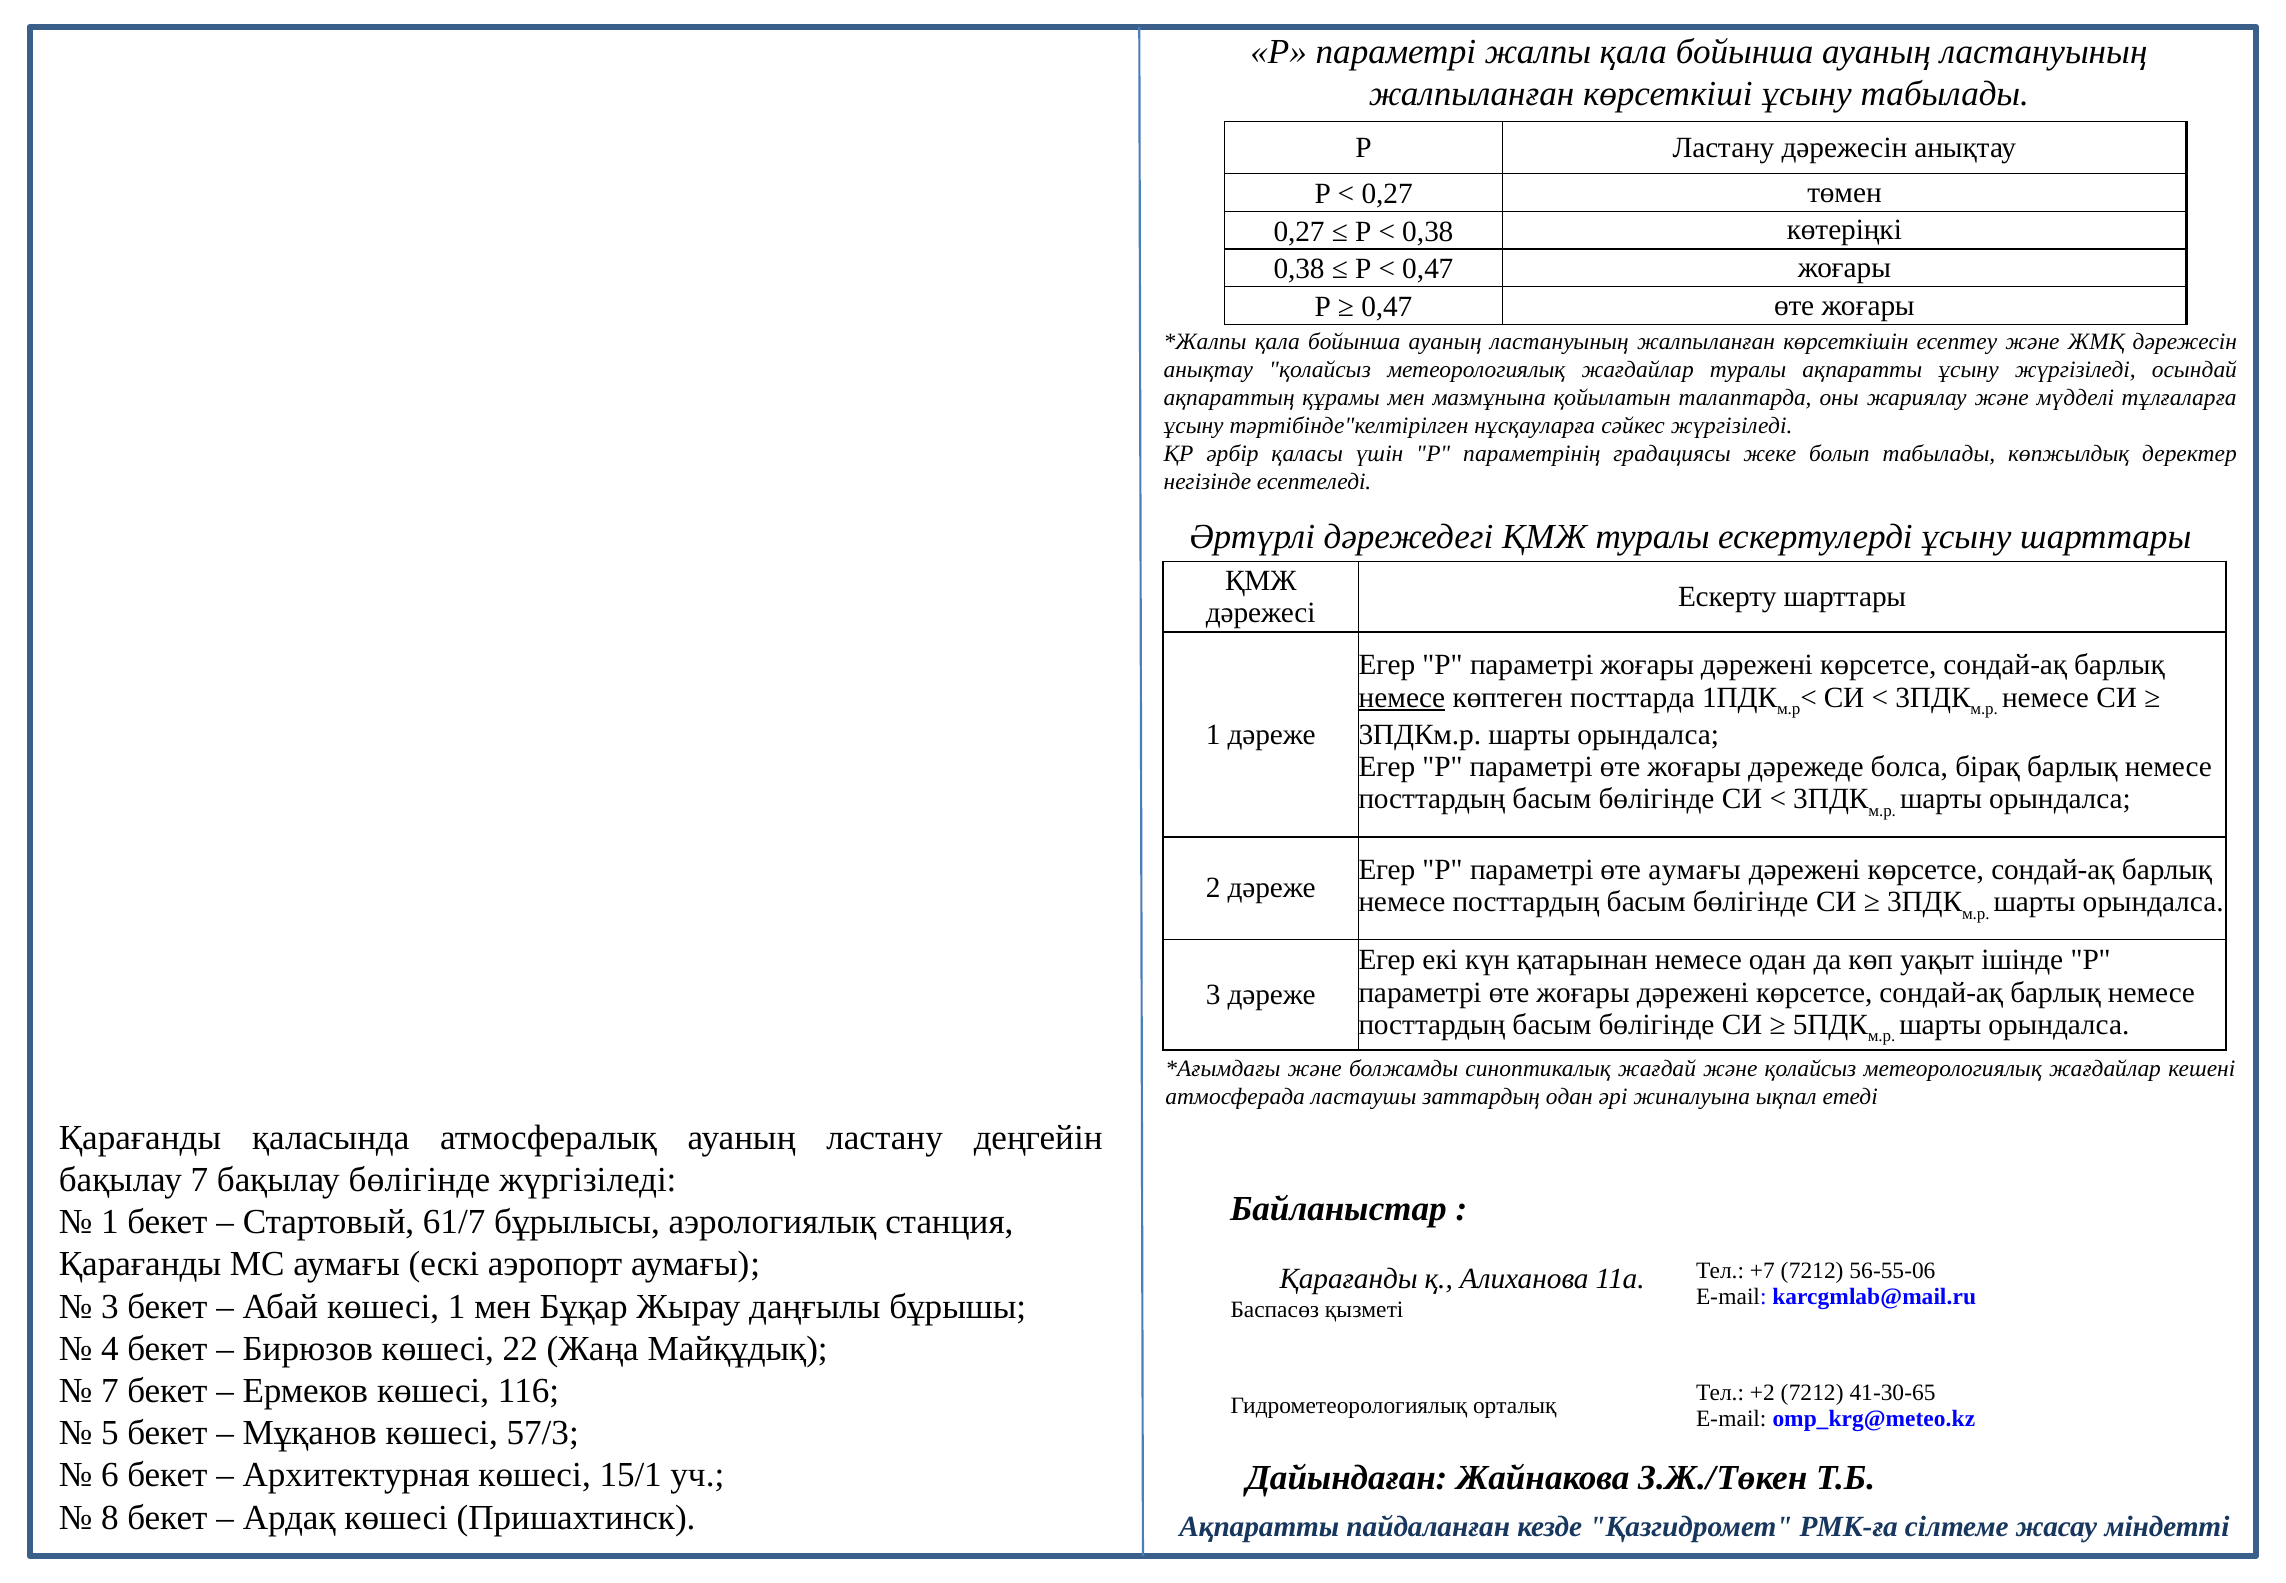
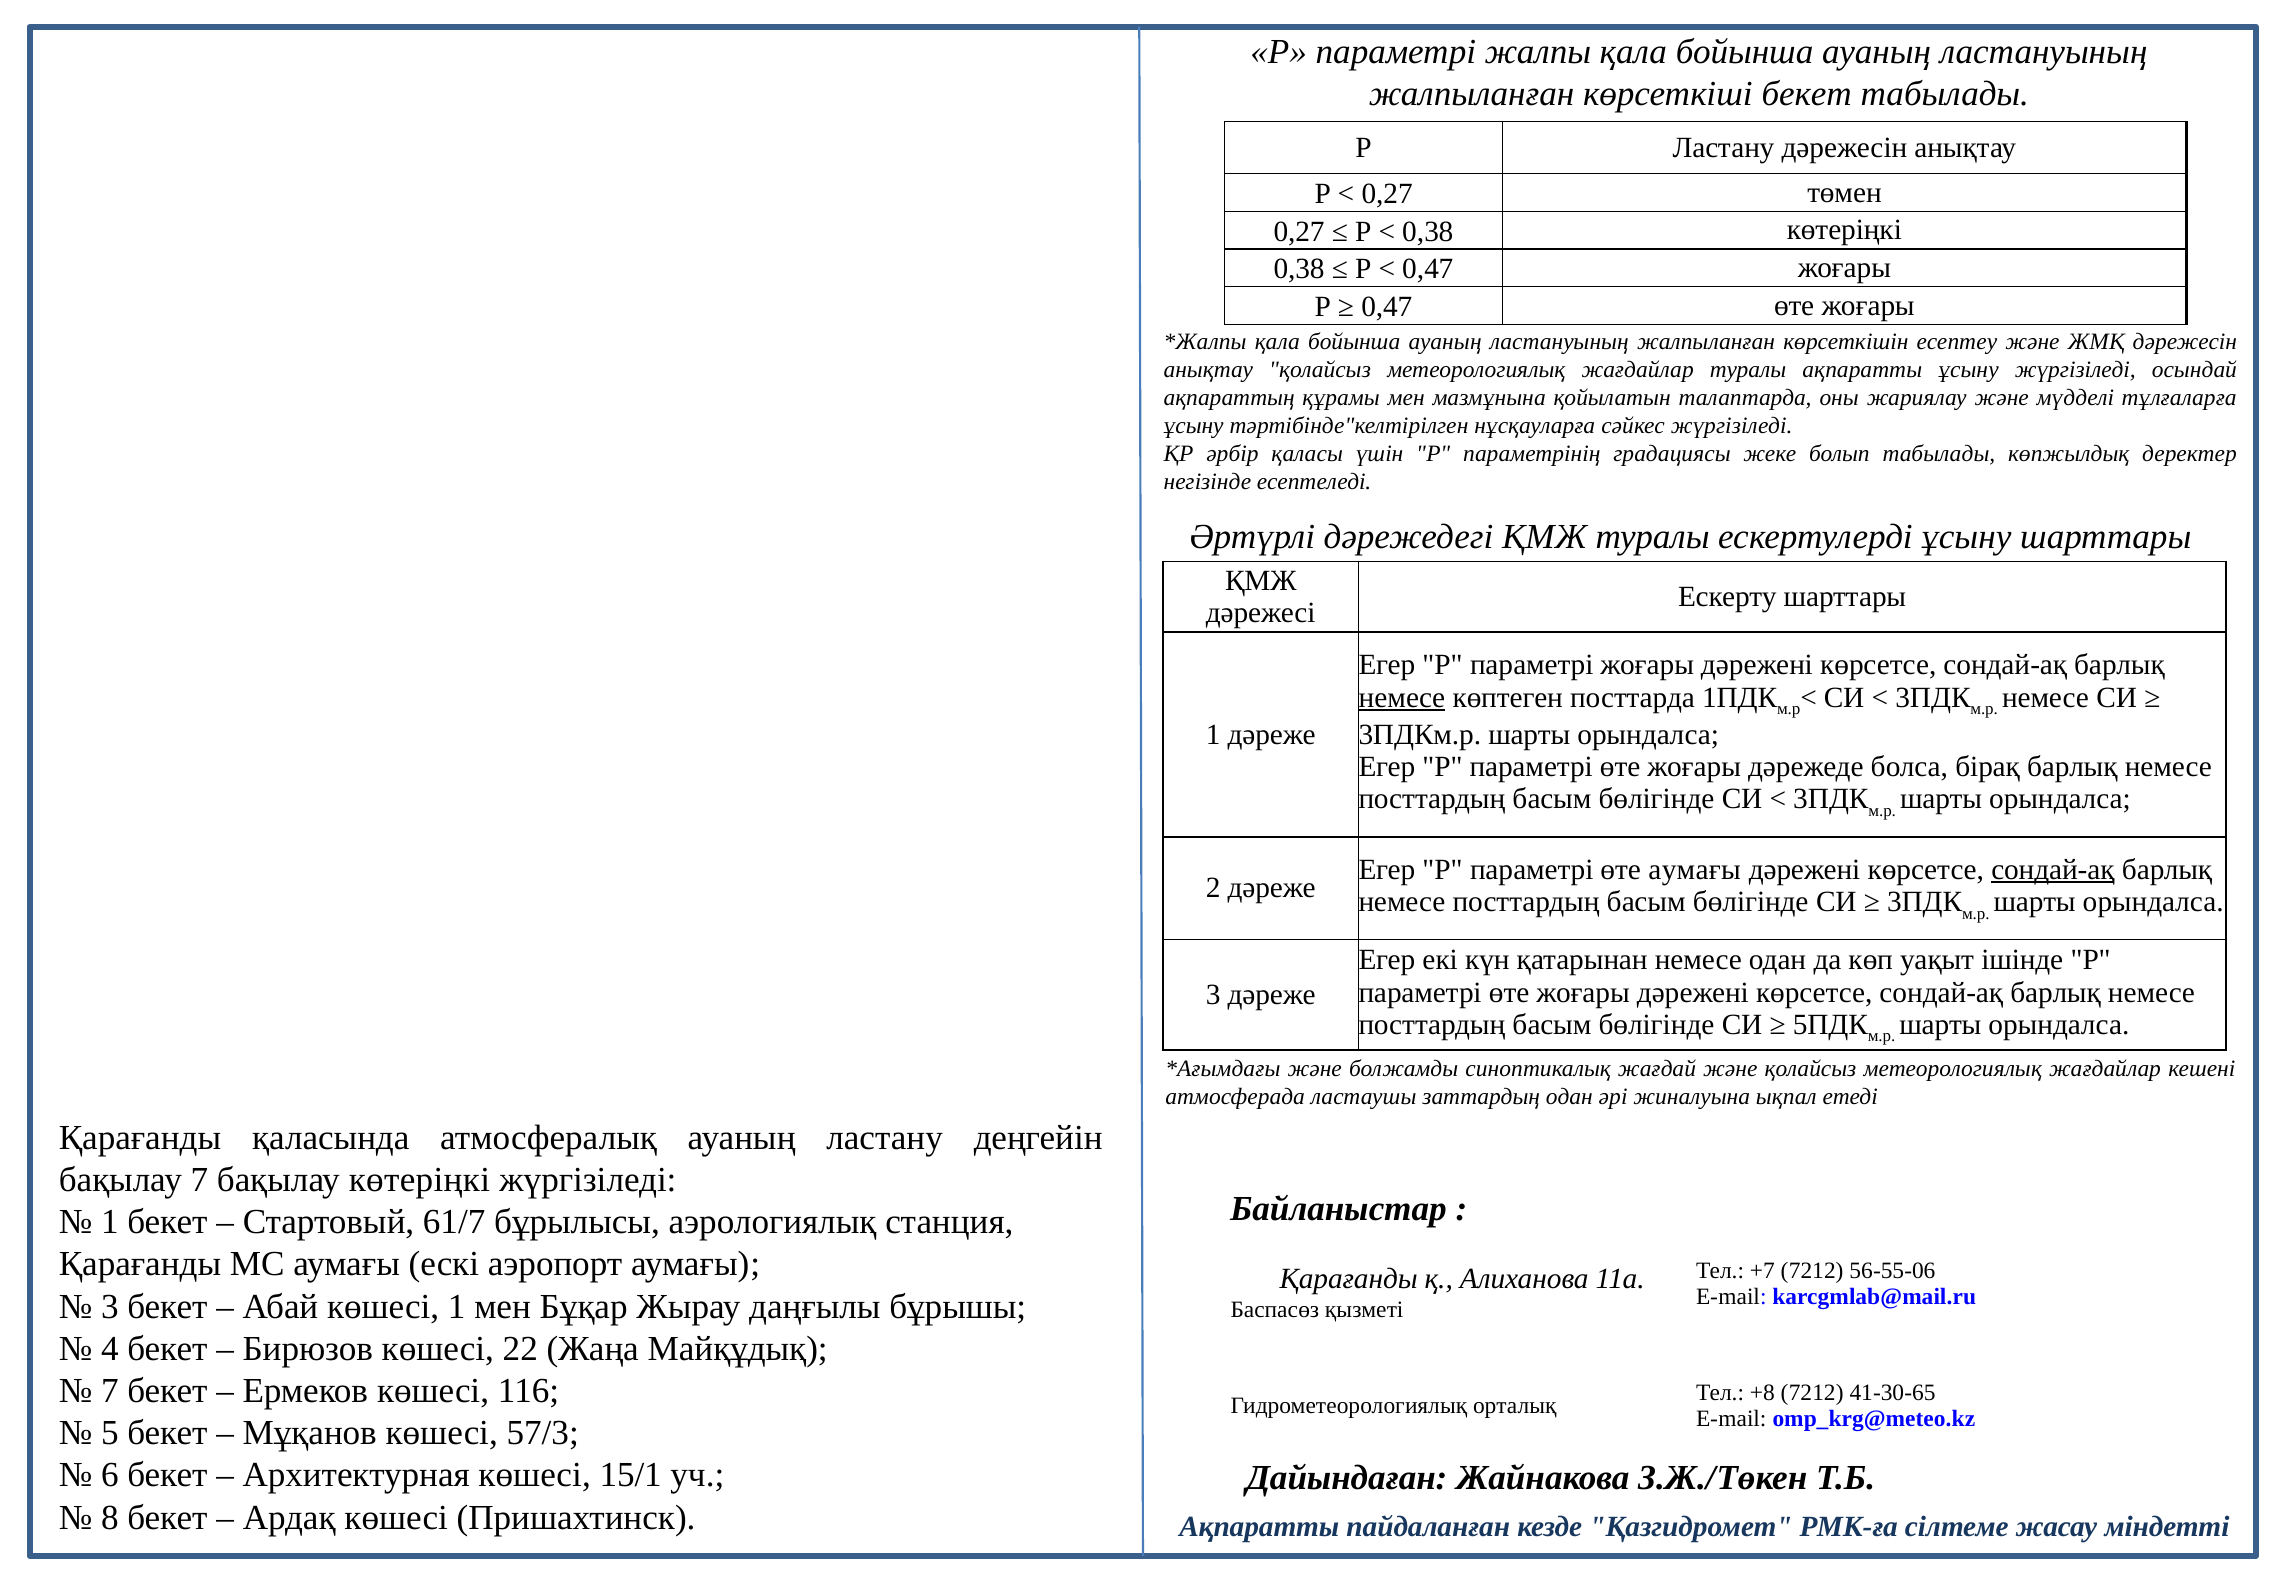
көрсеткіші ұсыну: ұсыну -> бекет (1807, 94)
сондай-ақ underline: none -> present (2053, 870)
бақылау бөлігінде: бөлігінде -> көтеріңкі (419, 1179)
+2: +2 -> +8 (1762, 1393)
